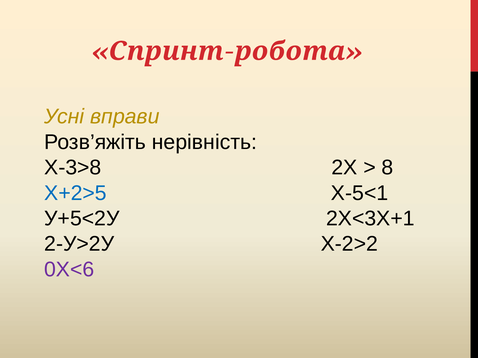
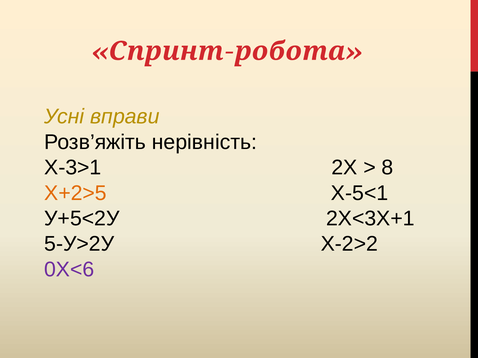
Х-3>8: Х-3>8 -> Х-3>1 (73, 168)
Х+2>5 colour: blue -> orange (75, 193)
2-У>2У: 2-У>2У -> 5-У>2У (79, 244)
